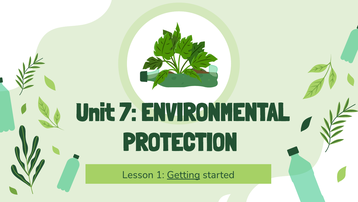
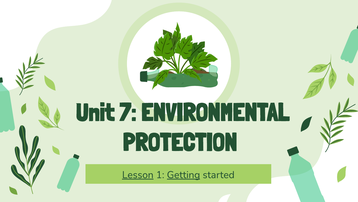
Lesson underline: none -> present (138, 174)
